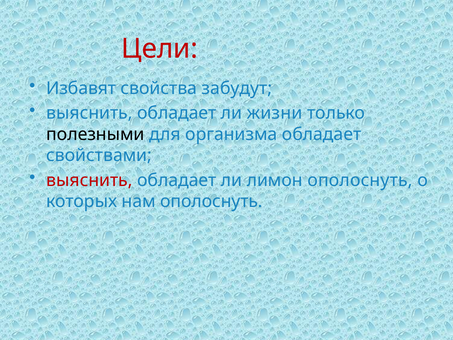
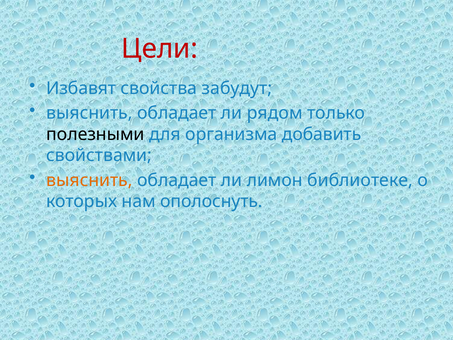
жизни: жизни -> рядом (275, 113)
организма обладает: обладает -> добавить (322, 134)
выяснить colour: red -> orange (89, 180)
лимон ополоснуть: ополоснуть -> библиотеке (360, 180)
